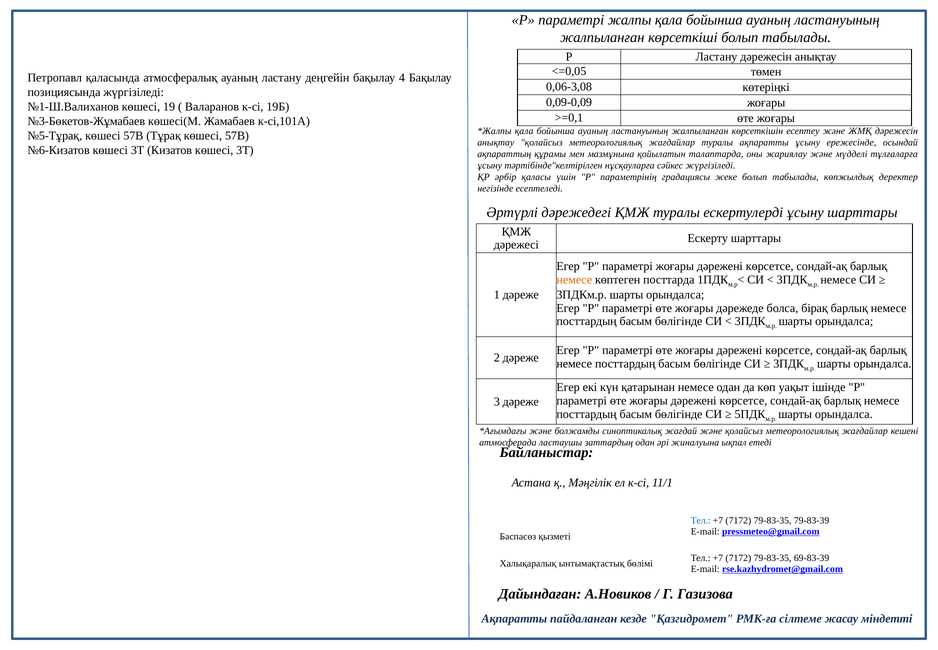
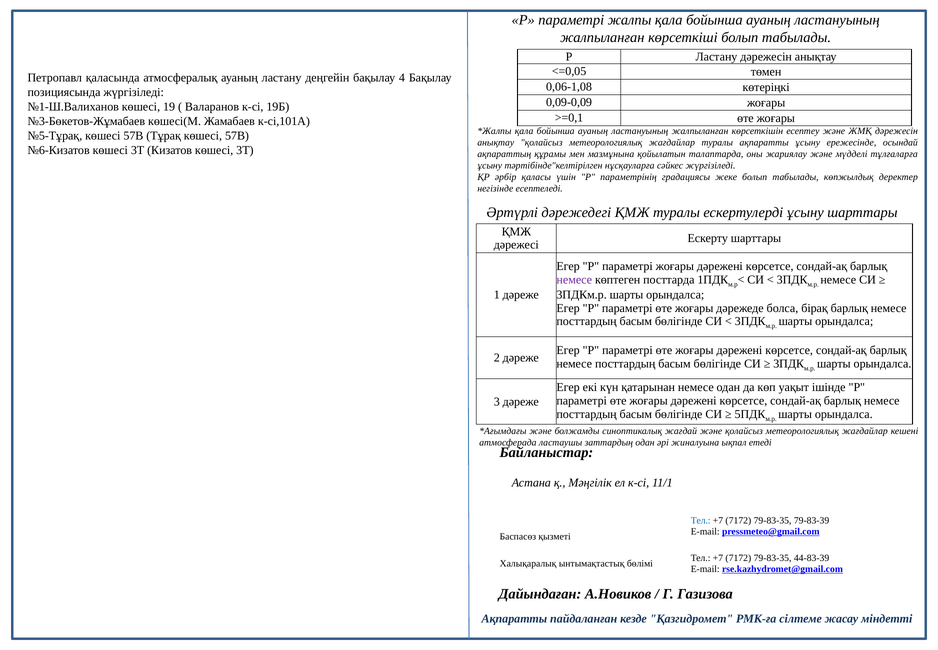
0,06-3,08: 0,06-3,08 -> 0,06-1,08 (569, 87)
немесе colour: orange -> purple (574, 279)
69-83-39: 69-83-39 -> 44-83-39 (812, 558)
